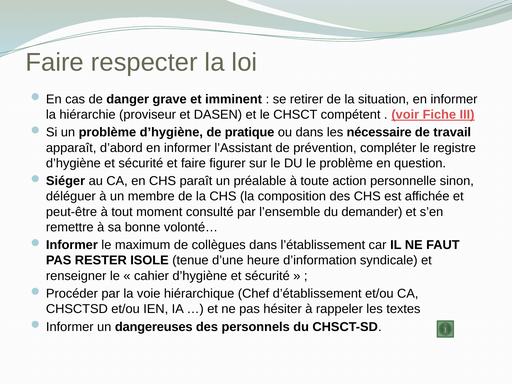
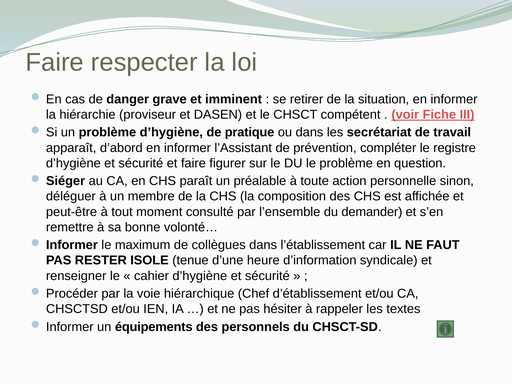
nécessaire: nécessaire -> secrétariat (379, 132)
dangereuses: dangereuses -> équipements (154, 327)
